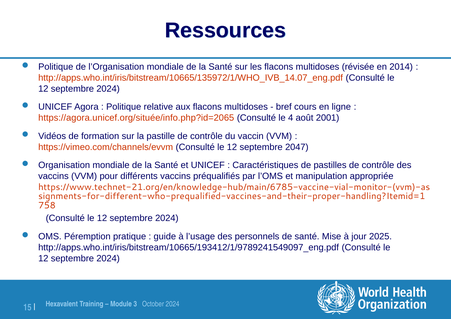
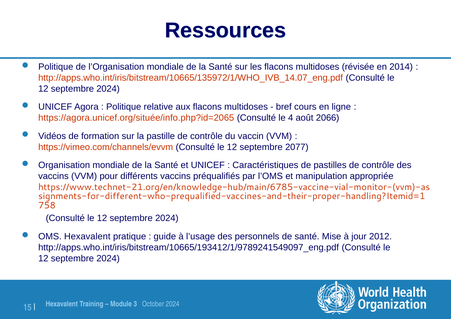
2001: 2001 -> 2066 (328, 118)
2047: 2047 -> 2077 (297, 147)
OMS Péremption: Péremption -> Hexavalent (87, 236)
2025: 2025 -> 2012 (381, 236)
